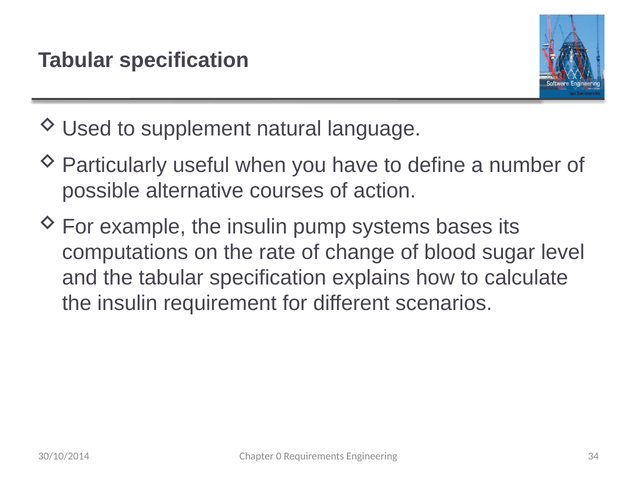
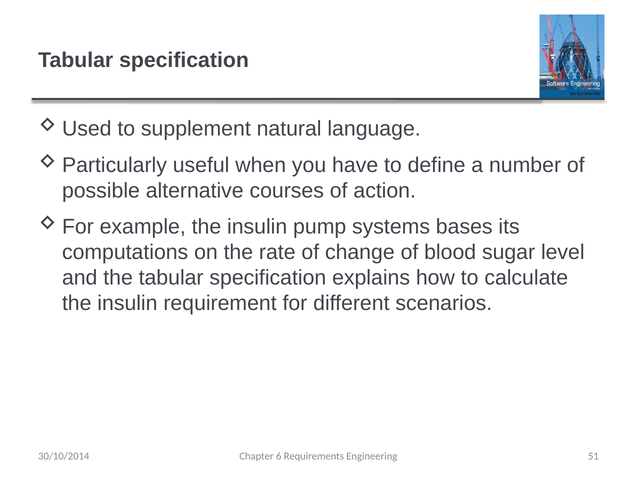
0: 0 -> 6 (279, 456)
34: 34 -> 51 (593, 456)
